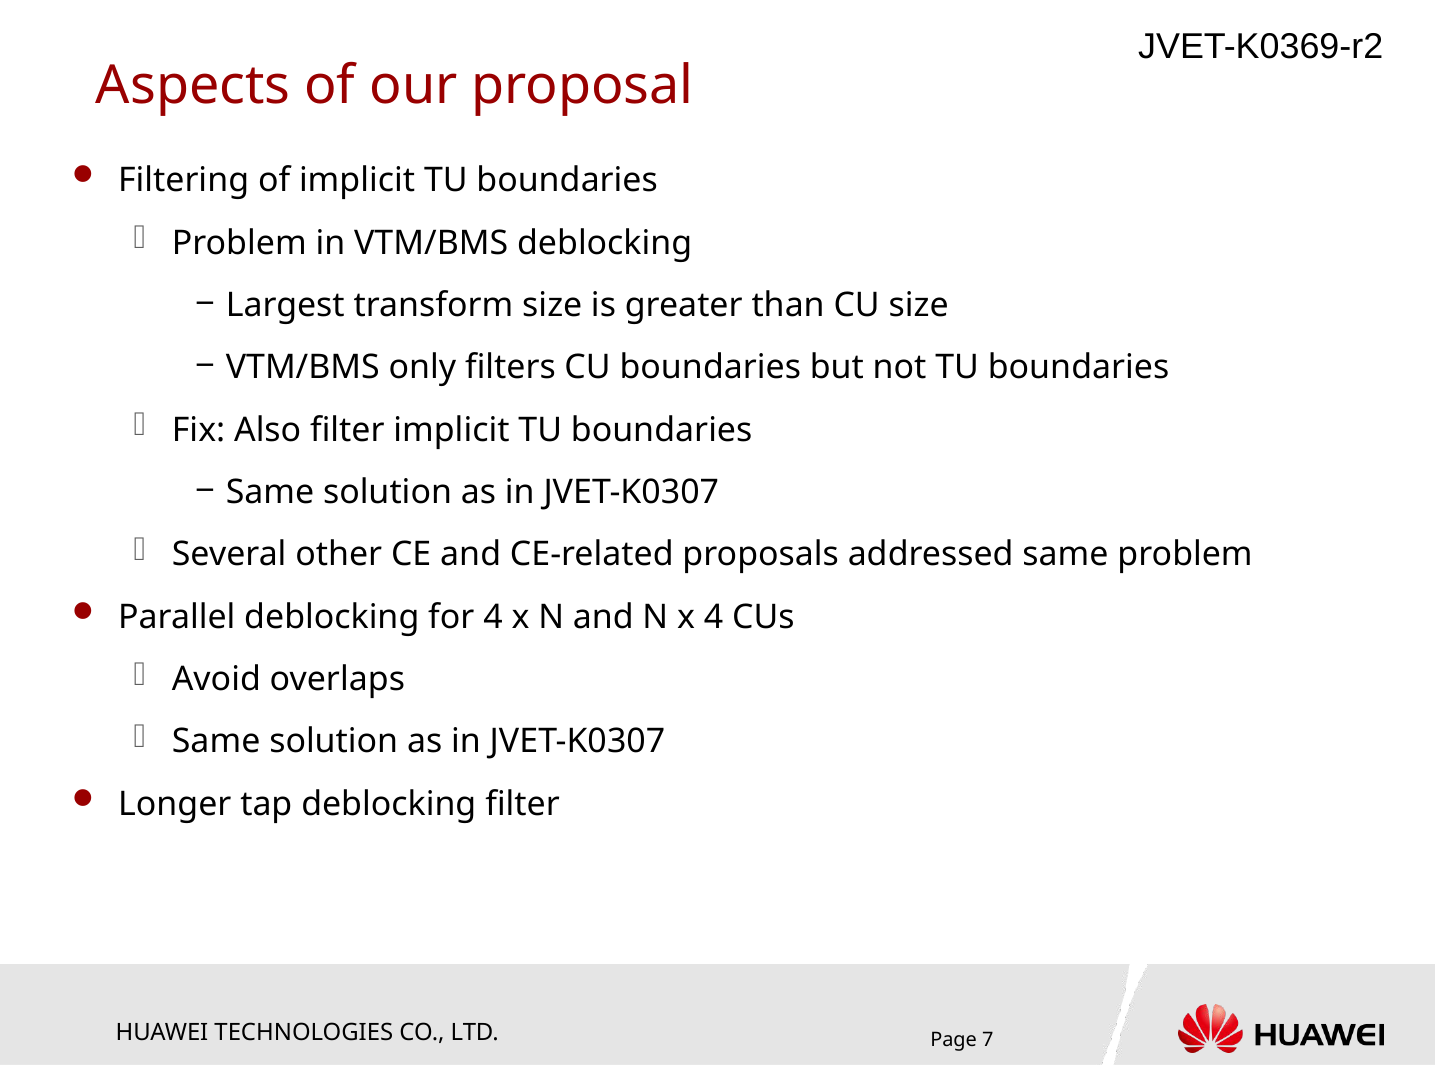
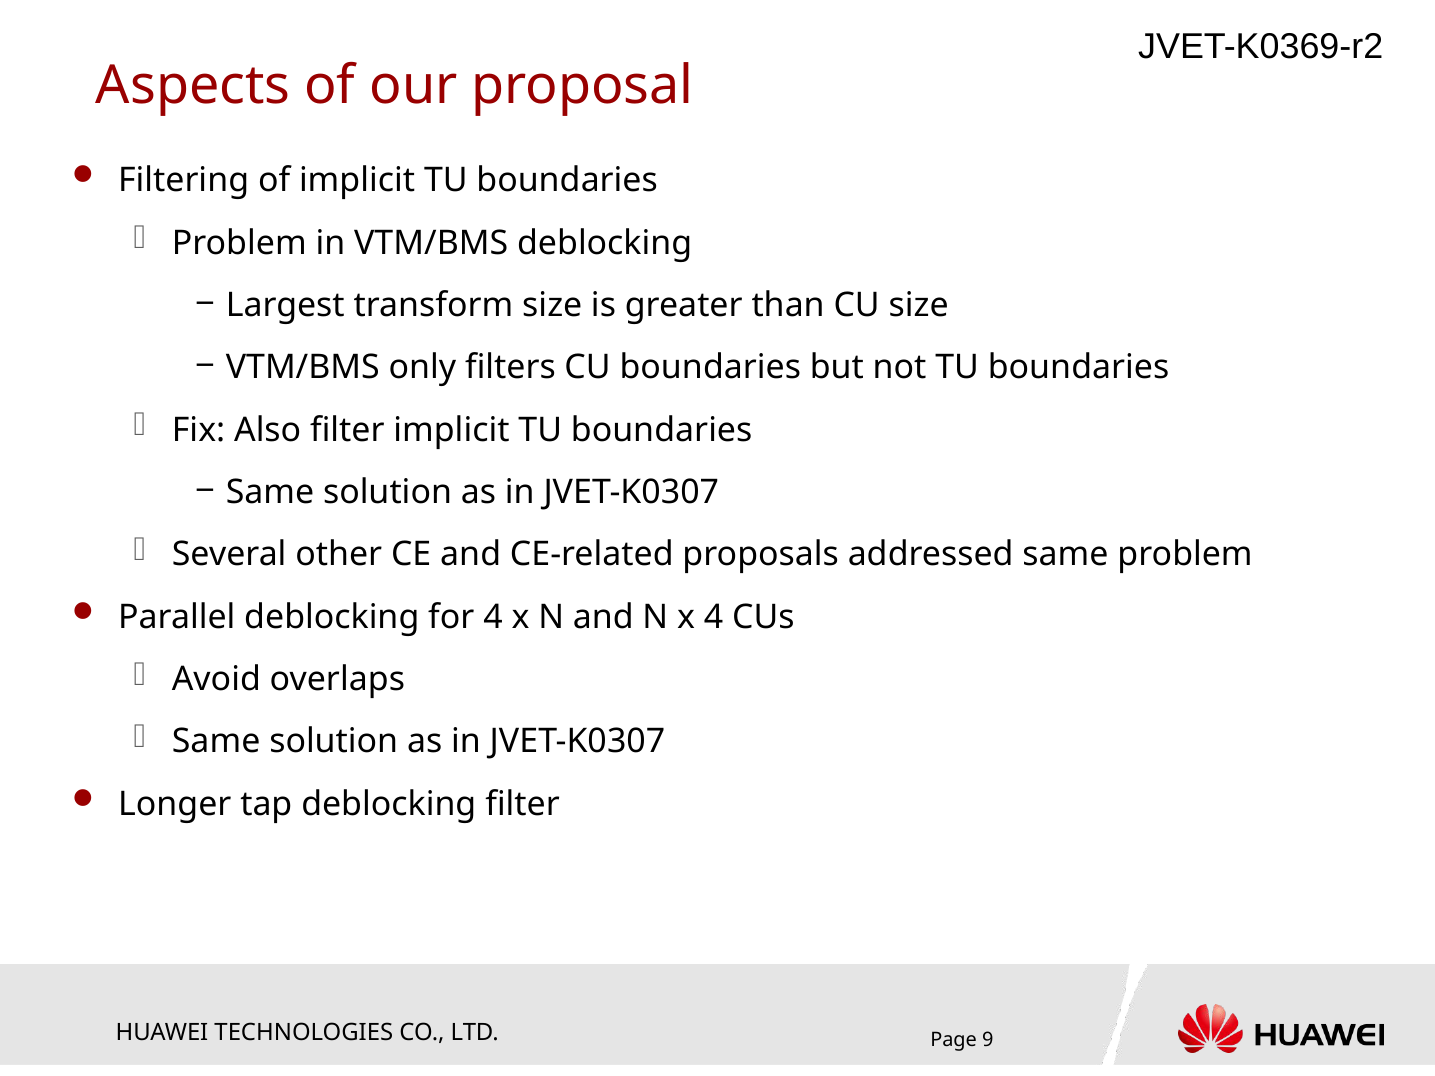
7: 7 -> 9 (988, 1040)
